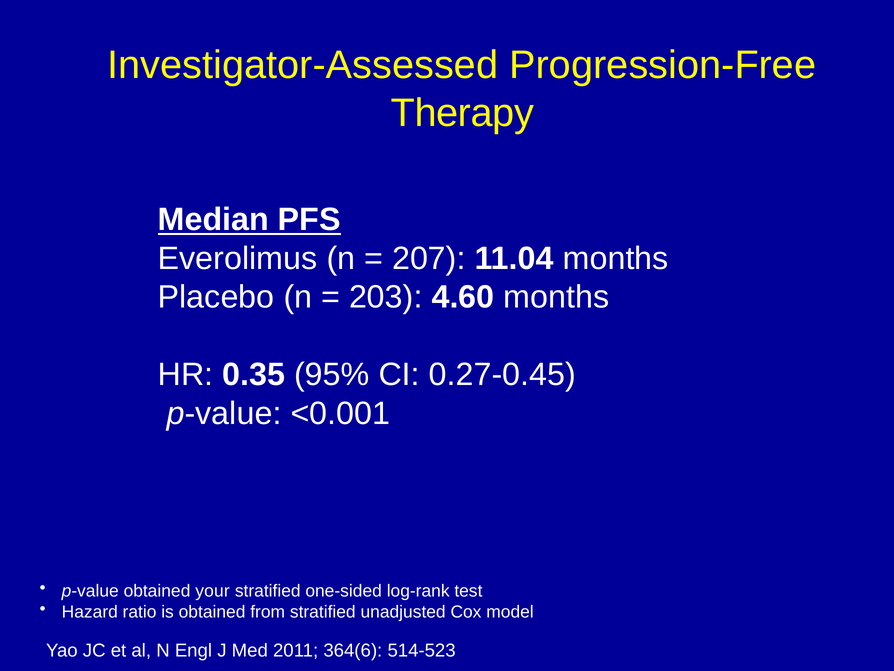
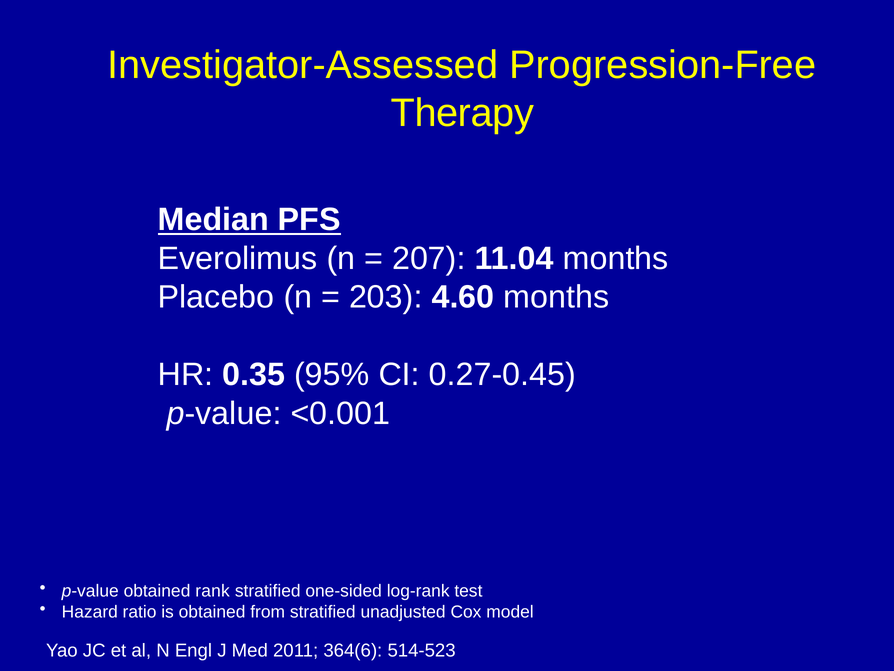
your: your -> rank (213, 591)
